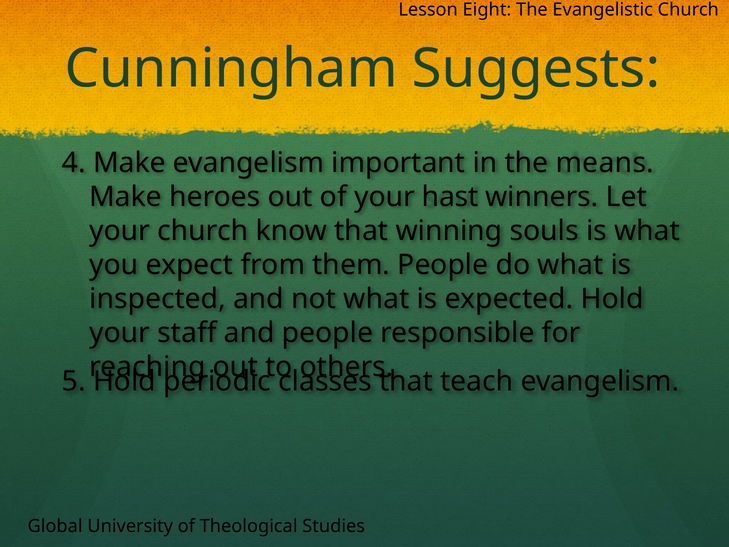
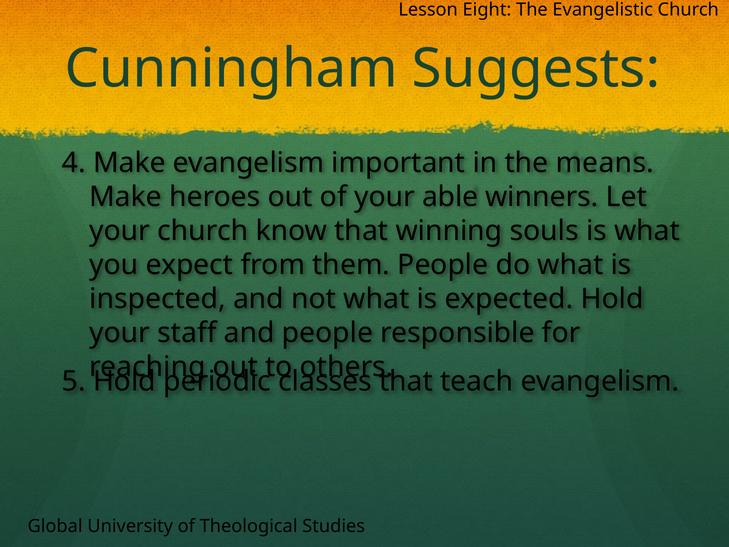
hast: hast -> able (450, 197)
